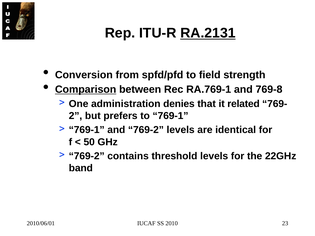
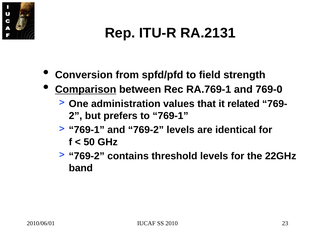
RA.2131 underline: present -> none (208, 33)
769-8: 769-8 -> 769-0 (269, 90)
denies: denies -> values (179, 104)
